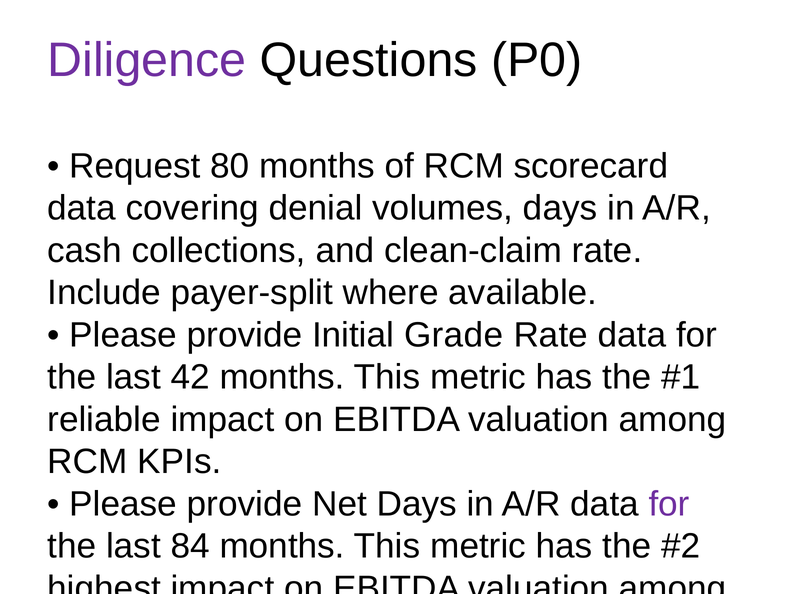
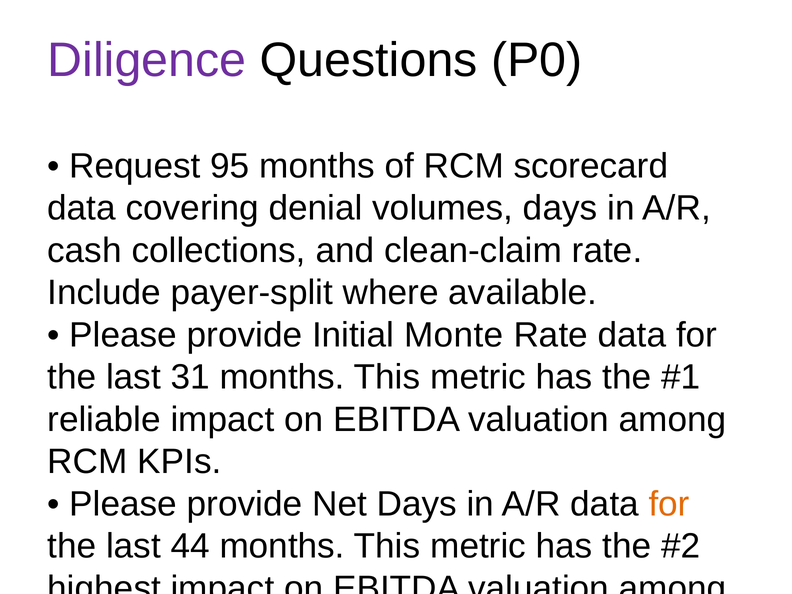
80: 80 -> 95 (230, 166)
Grade: Grade -> Monte (454, 335)
42: 42 -> 31 (190, 377)
for colour: purple -> orange (669, 504)
84: 84 -> 44 (190, 546)
